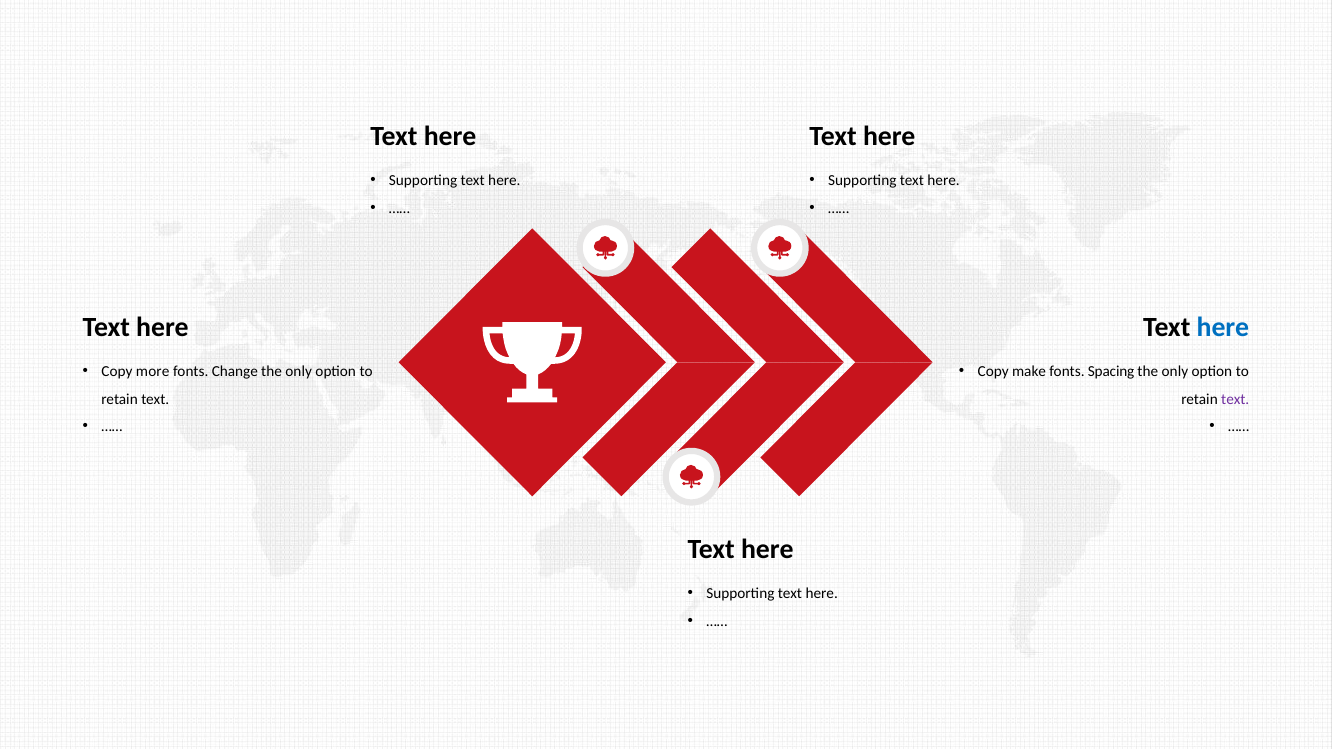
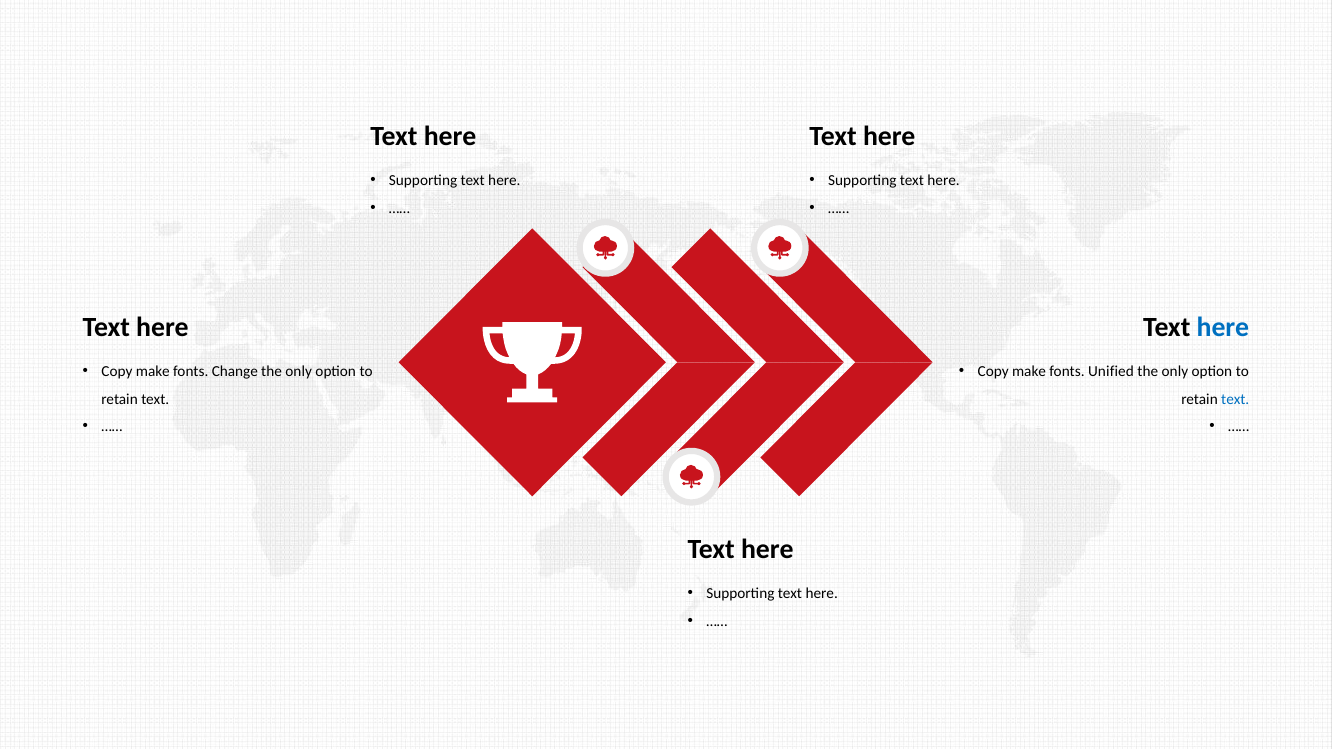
more: more -> make (153, 372)
Spacing: Spacing -> Unified (1111, 372)
text colour: purple -> blue (1235, 399)
